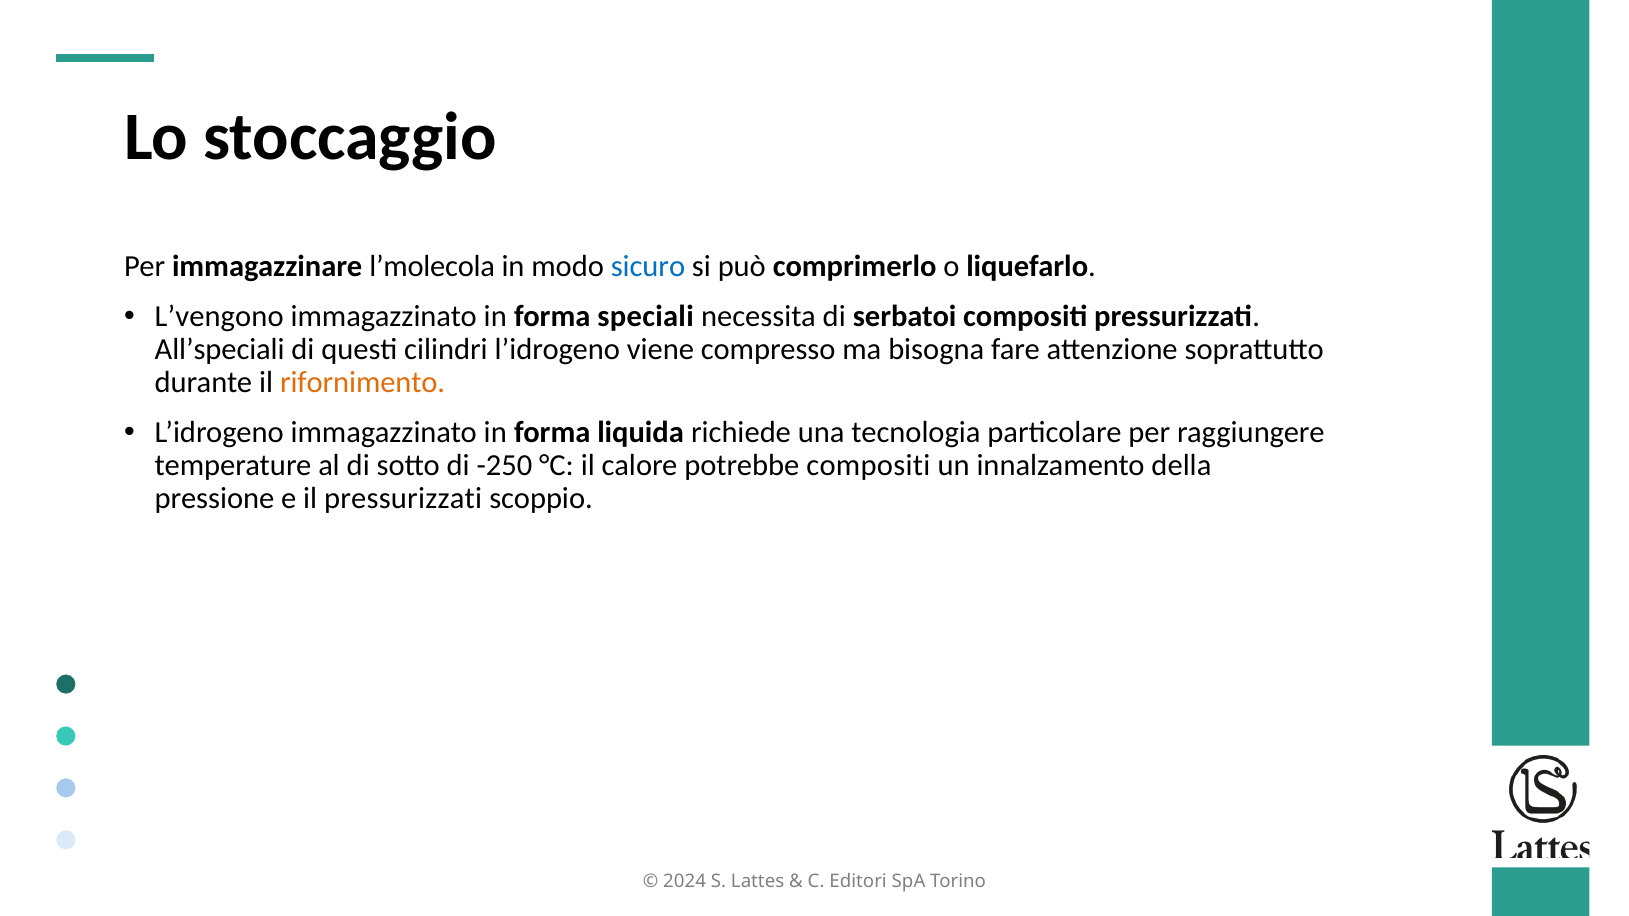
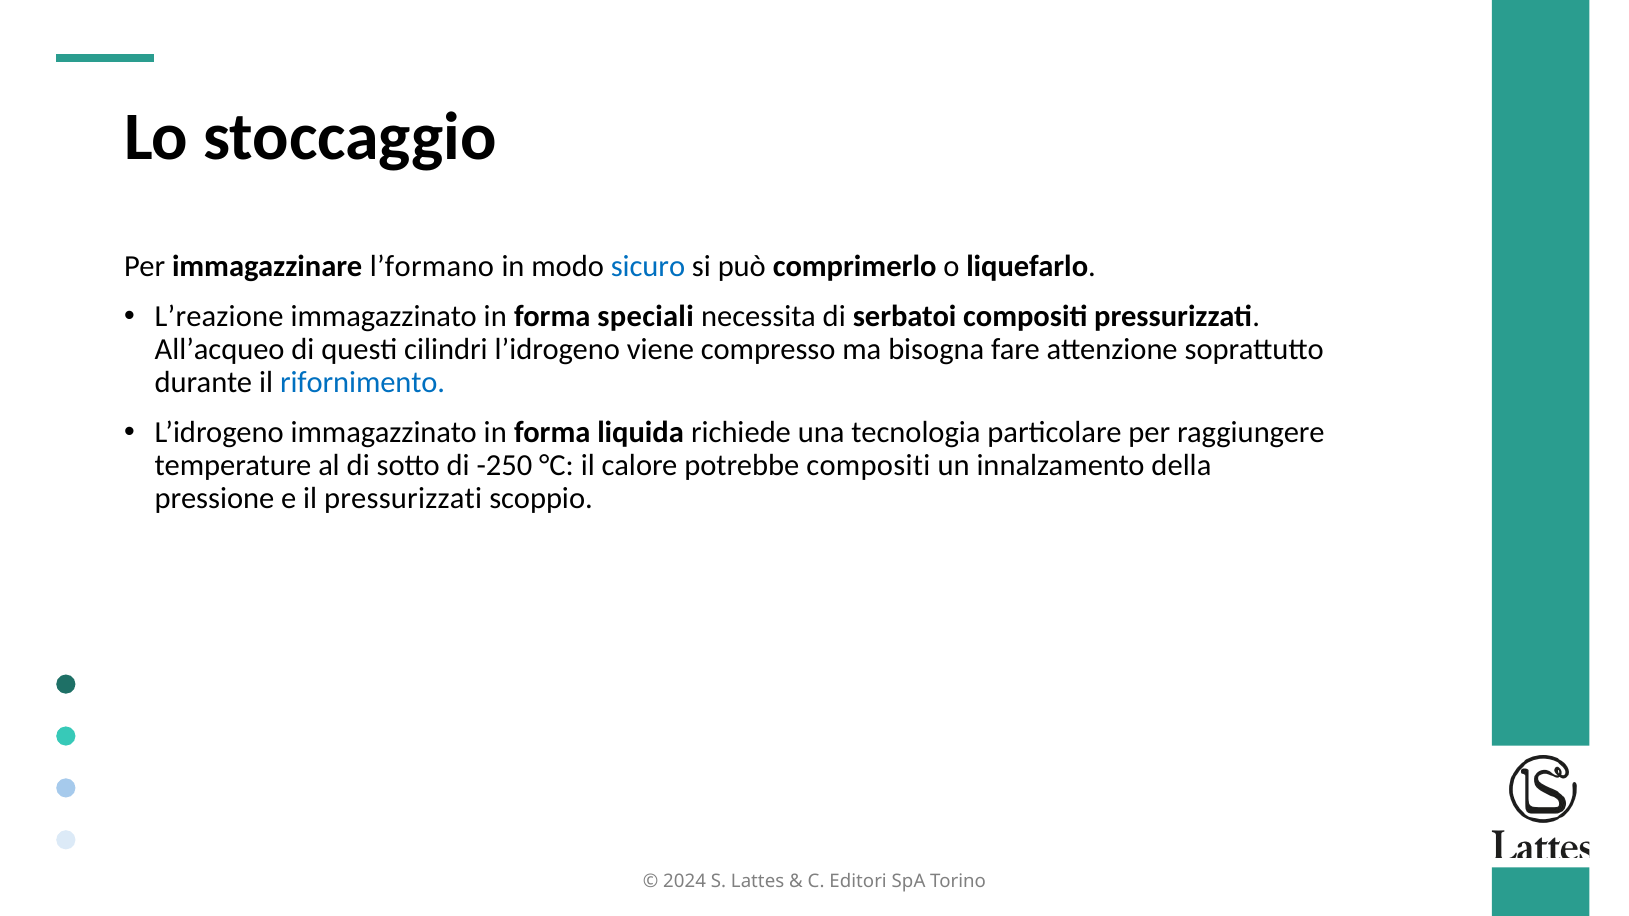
l’molecola: l’molecola -> l’formano (432, 266)
L’vengono: L’vengono -> L’reazione (219, 316)
All’speciali: All’speciali -> All’acqueo (220, 349)
rifornimento colour: orange -> blue (363, 382)
